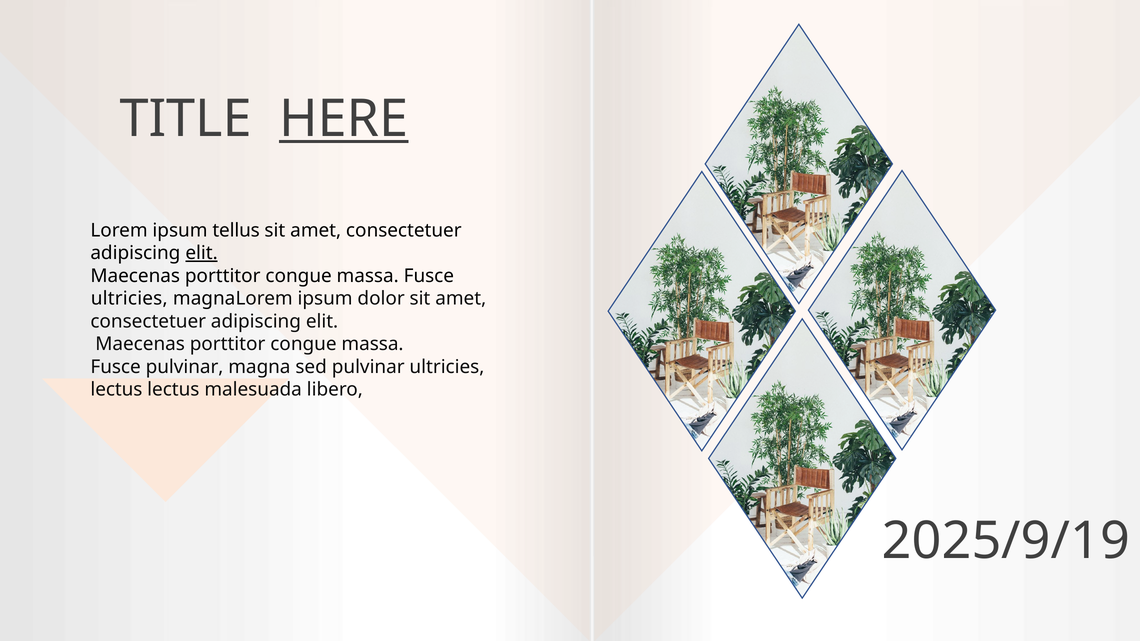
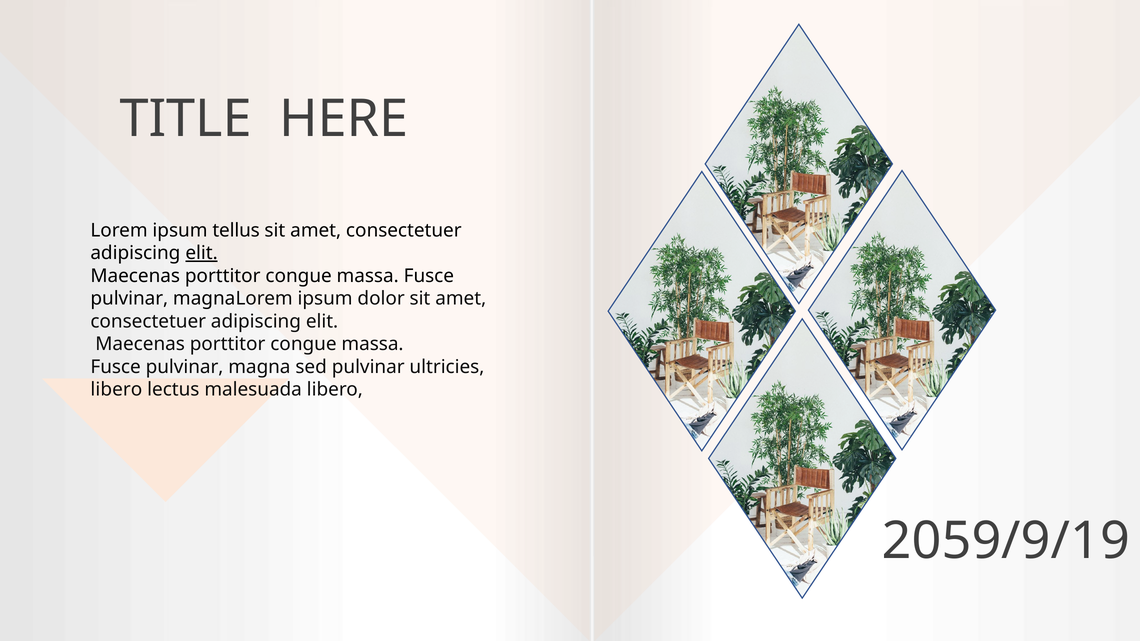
HERE underline: present -> none (344, 119)
ultricies: ultricies -> pulvinar (129, 299)
lectus: lectus -> libero (116, 390)
2025/9/19: 2025/9/19 -> 2059/9/19 (1006, 541)
